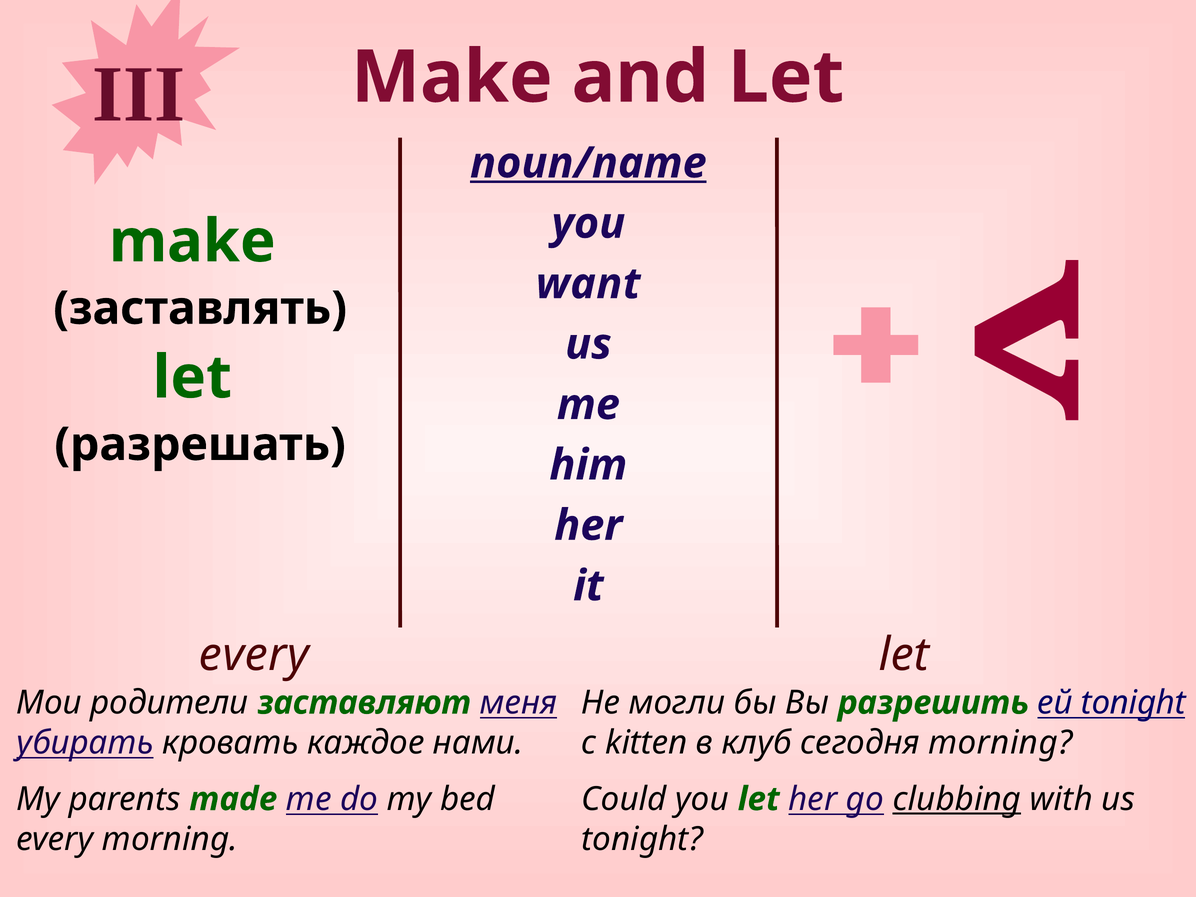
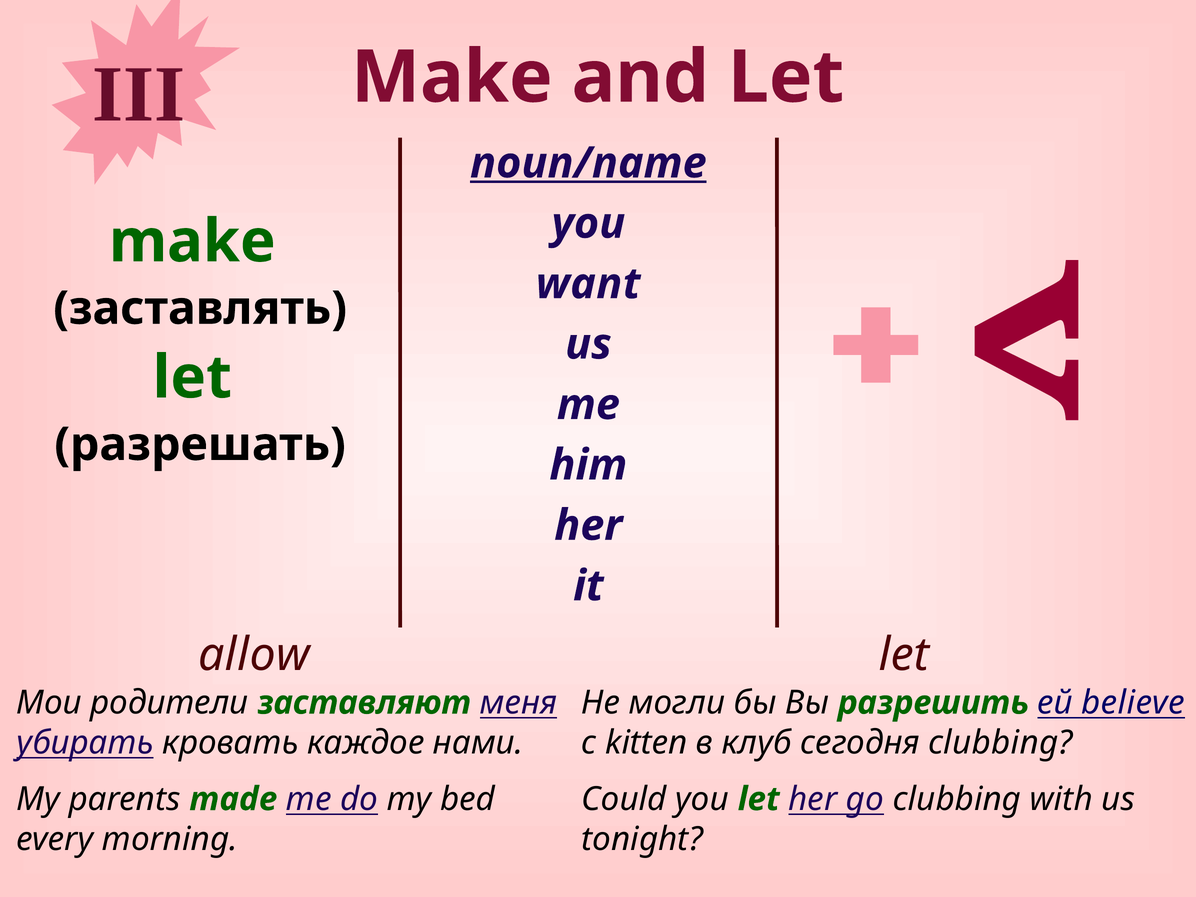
every: every -> allow (254, 655)
ей tonight: tonight -> believe (1133, 703)
сегодня morning: morning -> clubbing (1000, 743)
clubbing underline: present -> none (957, 799)
